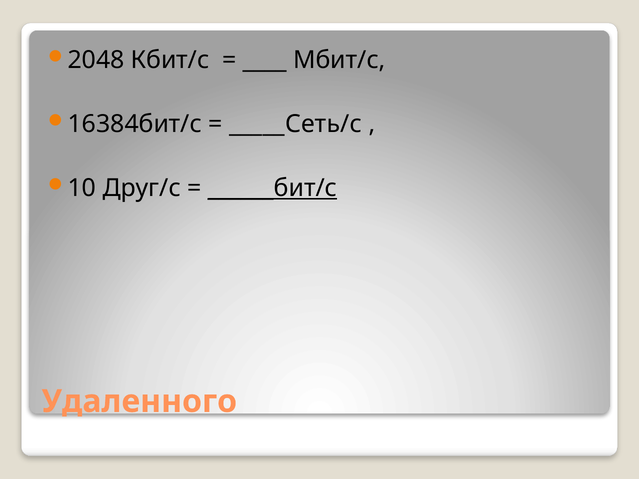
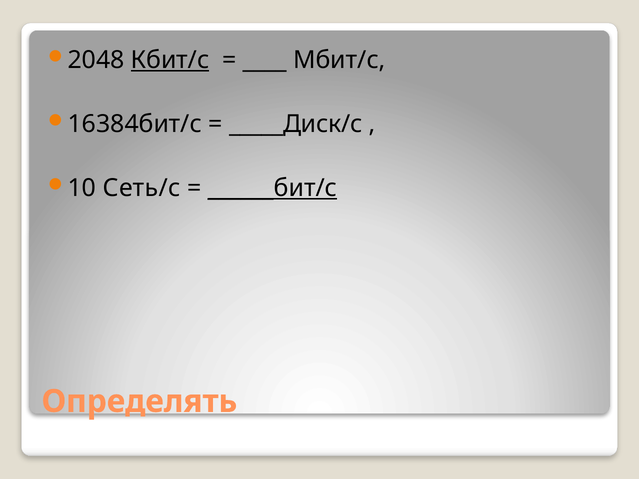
Кбит/с underline: none -> present (170, 60)
_____Сеть/с: _____Сеть/с -> _____Диск/с (296, 124)
Друг/с: Друг/с -> Сеть/с (142, 188)
Удаленного: Удаленного -> Определять (139, 402)
